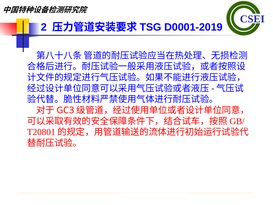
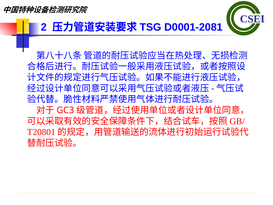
D0001-2019: D0001-2019 -> D0001-2081 (194, 27)
